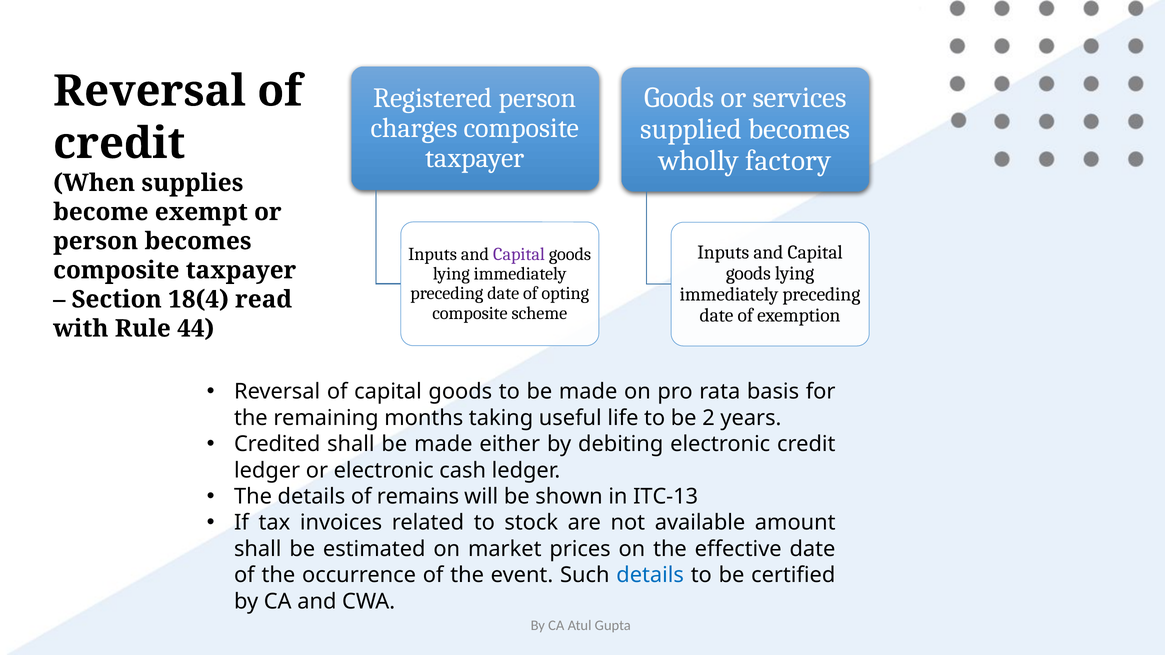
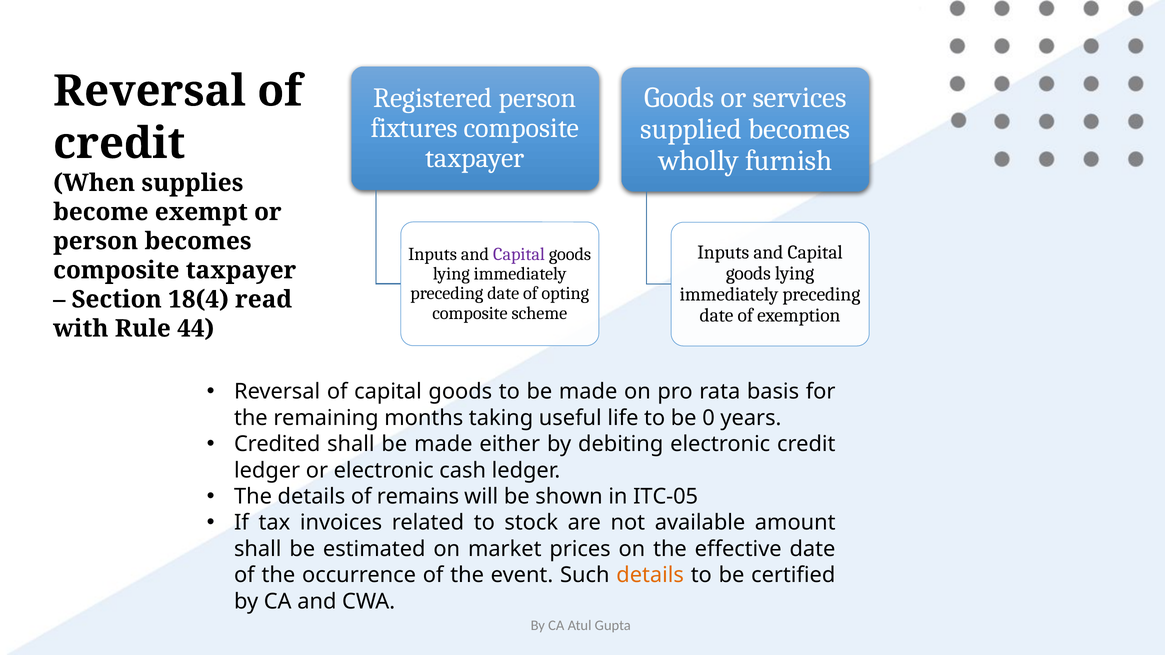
charges: charges -> fixtures (414, 128)
factory: factory -> furnish (789, 161)
2: 2 -> 0 (709, 418)
ITC-13: ITC-13 -> ITC-05 (666, 497)
details colour: blue -> orange (650, 575)
